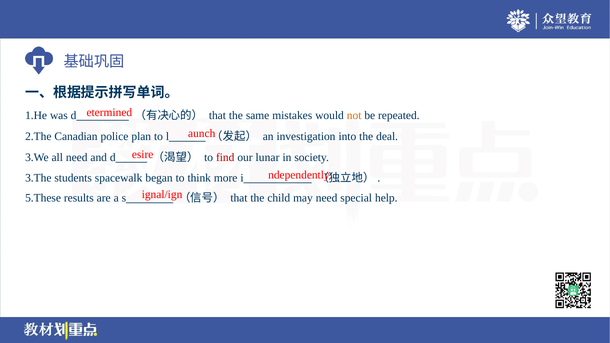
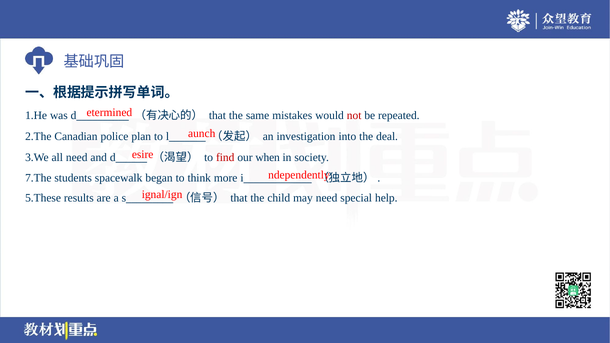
not colour: orange -> red (354, 115)
lunar: lunar -> when (268, 157)
3.The: 3.The -> 7.The (38, 178)
